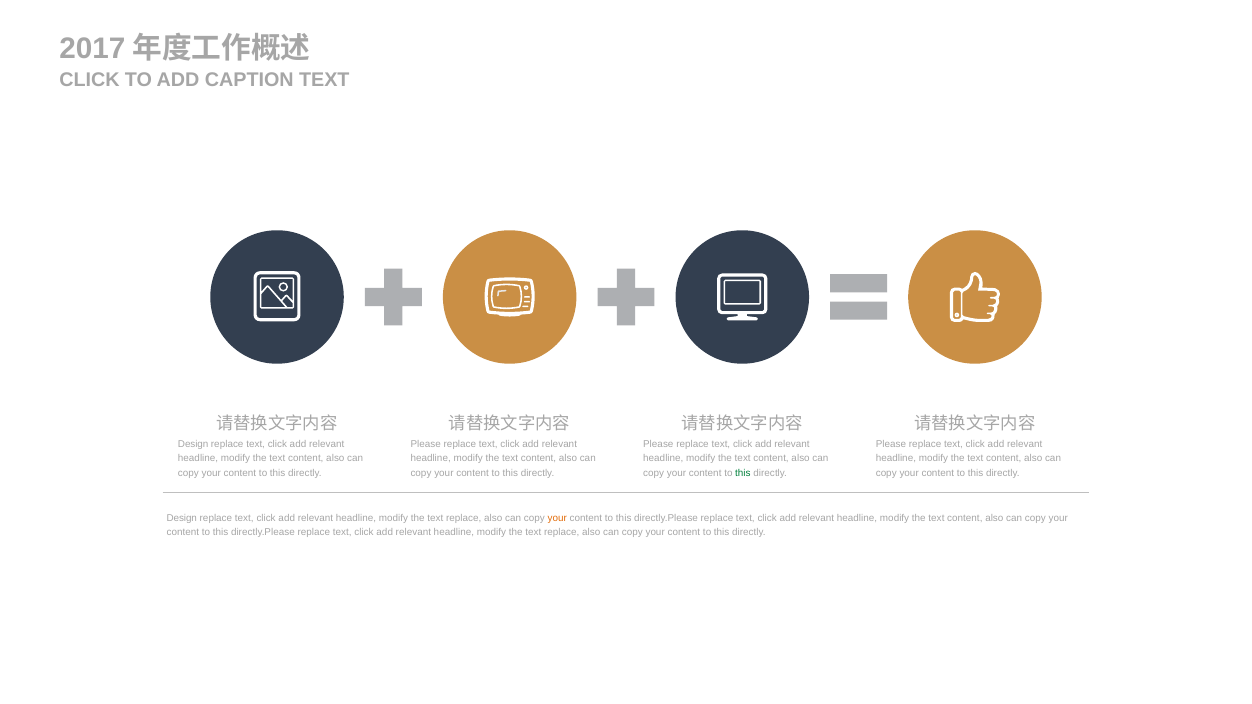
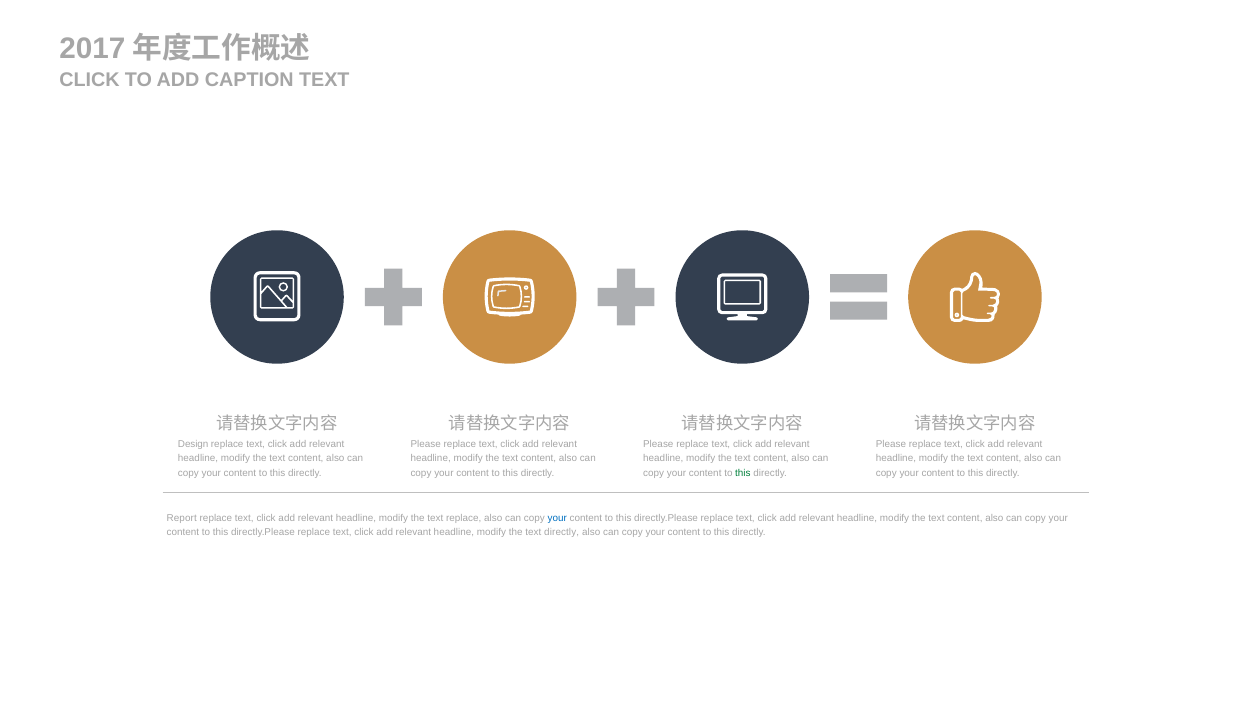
Design: Design -> Report (182, 518)
your colour: orange -> blue (557, 518)
replace: replace -> directly (562, 533)
